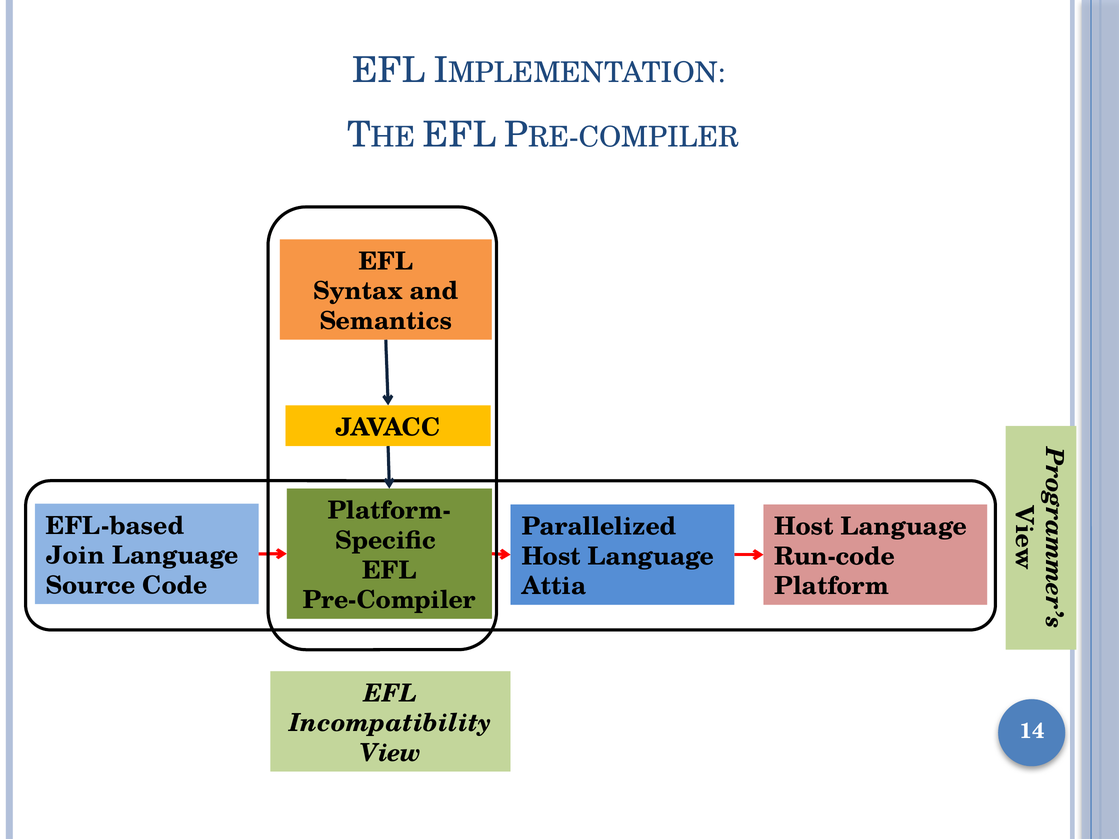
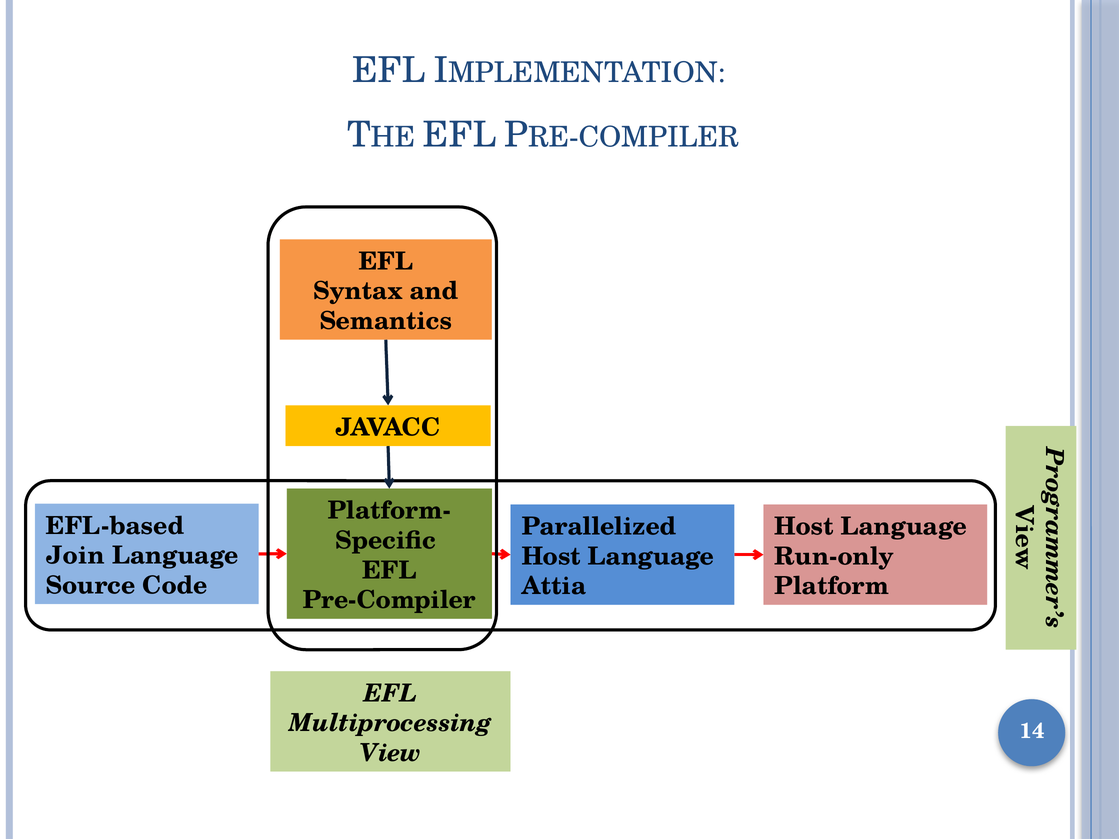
Run-code: Run-code -> Run-only (834, 557)
Incompatibility: Incompatibility -> Multiprocessing (390, 723)
